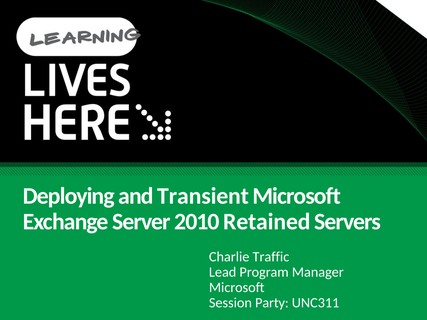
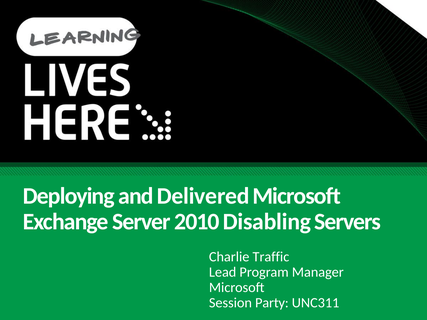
Transient: Transient -> Delivered (203, 196)
Retained: Retained -> Disabling (267, 222)
